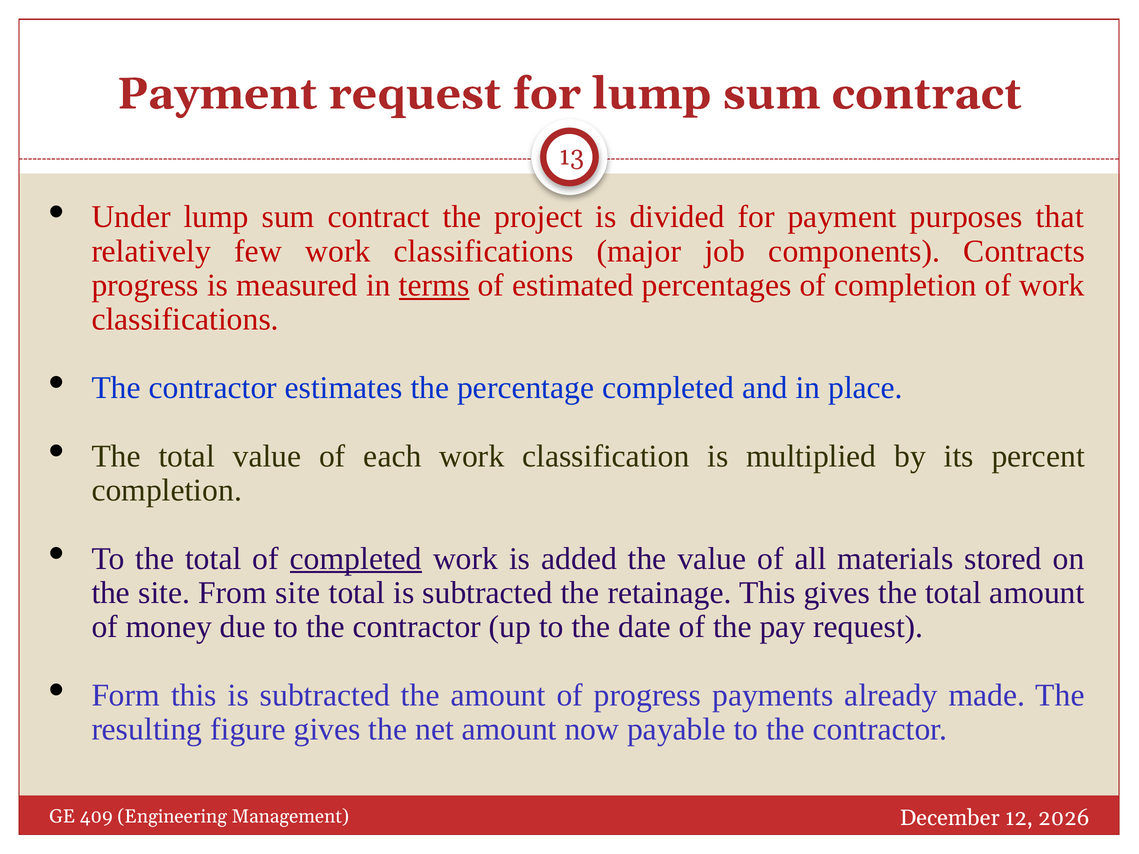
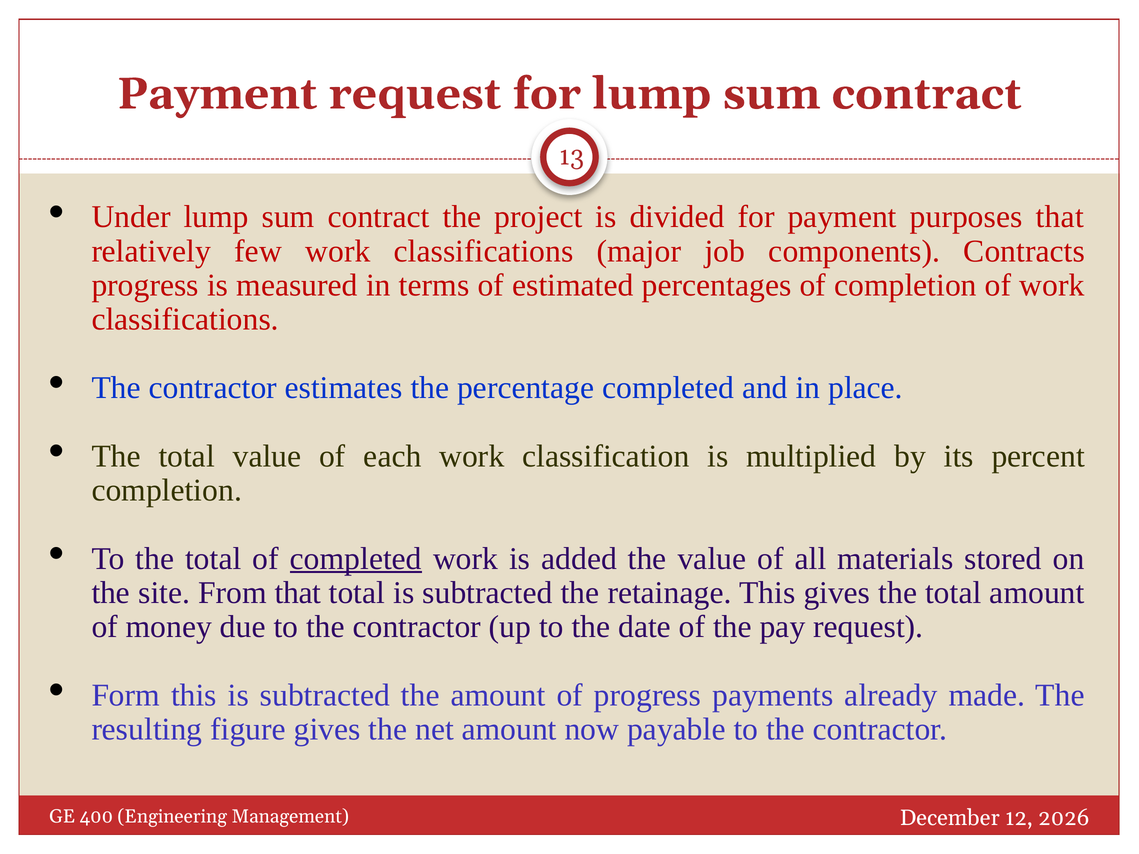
terms underline: present -> none (434, 285)
From site: site -> that (298, 593)
409: 409 -> 400 (96, 817)
